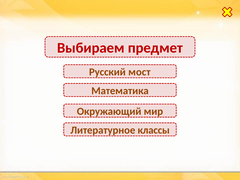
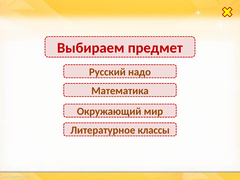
мост: мост -> надо (140, 72)
